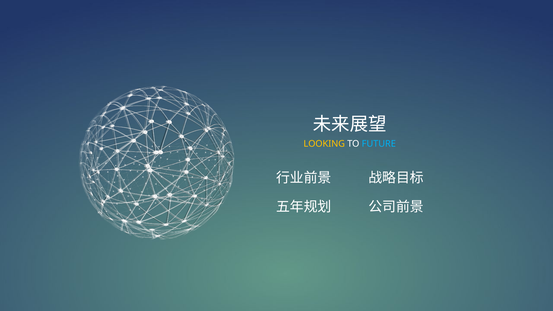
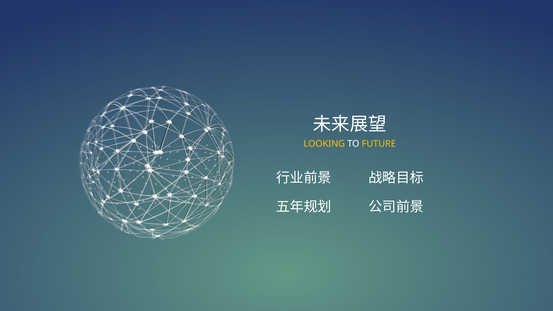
FUTURE colour: light blue -> yellow (379, 144)
